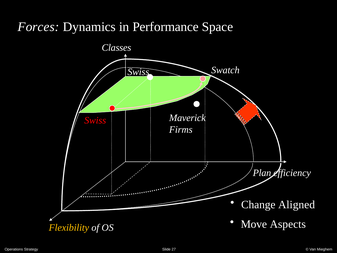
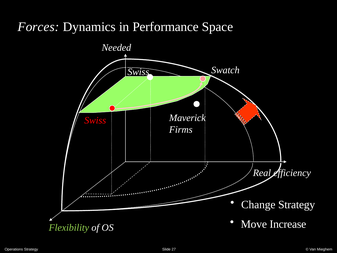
Classes: Classes -> Needed (116, 48)
Plan: Plan -> Real (262, 173)
Change Aligned: Aligned -> Strategy (297, 204)
Aspects: Aspects -> Increase (288, 224)
Flexibility colour: yellow -> light green (69, 227)
